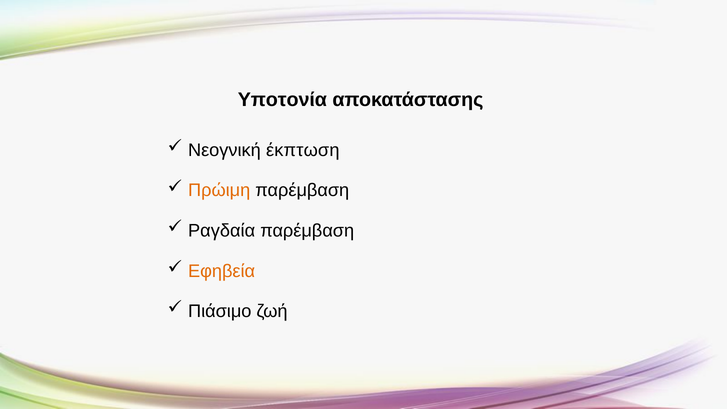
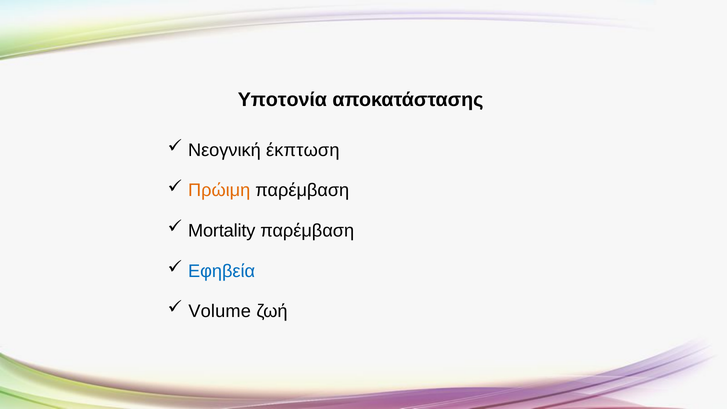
Ραγδαία: Ραγδαία -> Mortality (222, 231)
Εφηβεία colour: orange -> blue (222, 271)
Πιάσιμο: Πιάσιμο -> Volume (220, 311)
